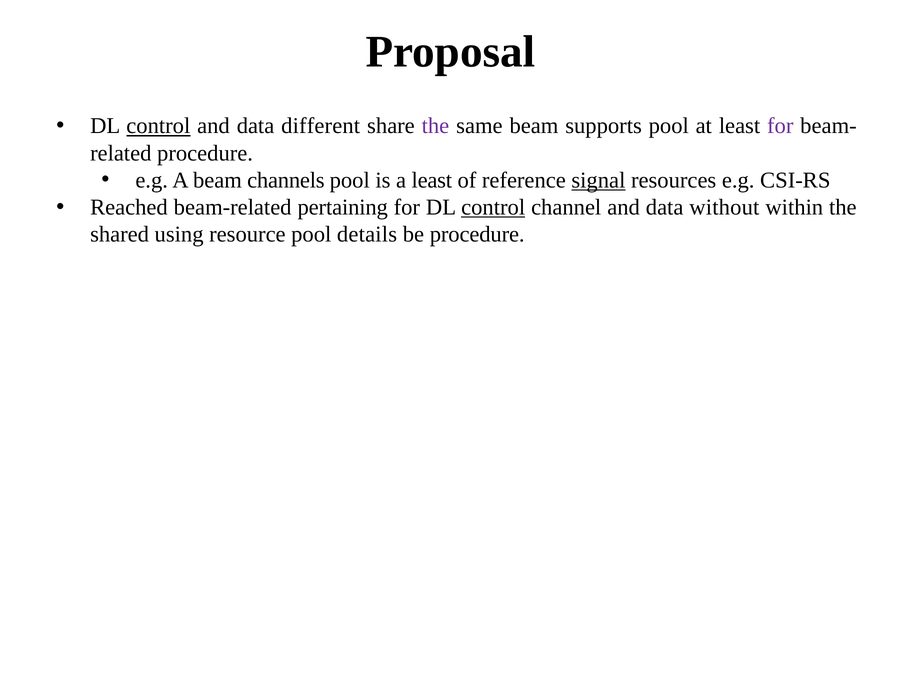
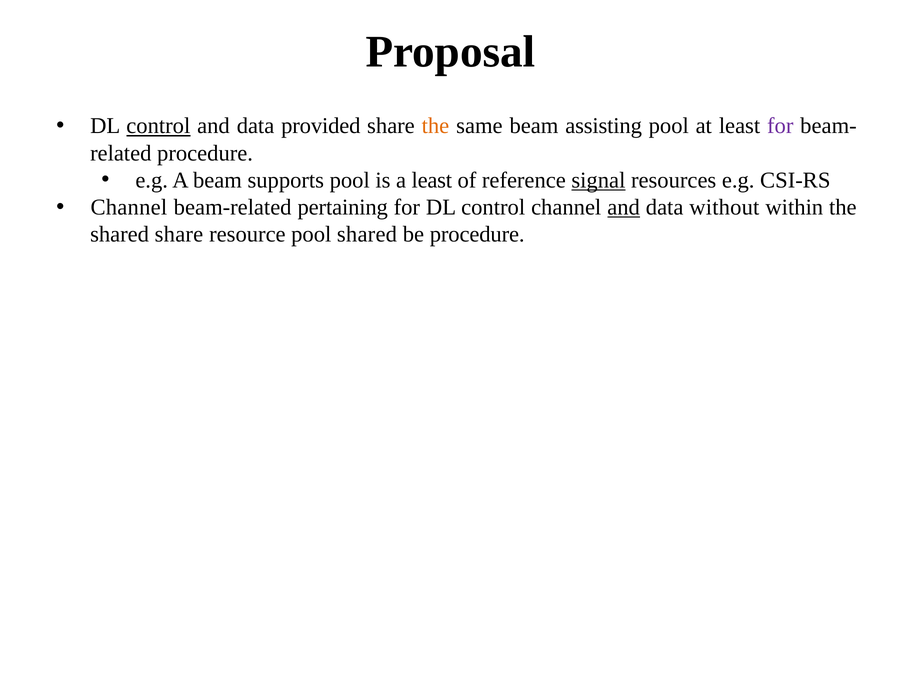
different: different -> provided (321, 126)
the colour: purple -> orange (435, 126)
supports: supports -> assisting (604, 126)
channels: channels -> supports (286, 180)
Reached: Reached -> Channel (129, 207)
control underline: present -> none (493, 207)
and underline: none -> present (624, 207)
shared using: using -> share (179, 234)
pool details: details -> shared (367, 234)
